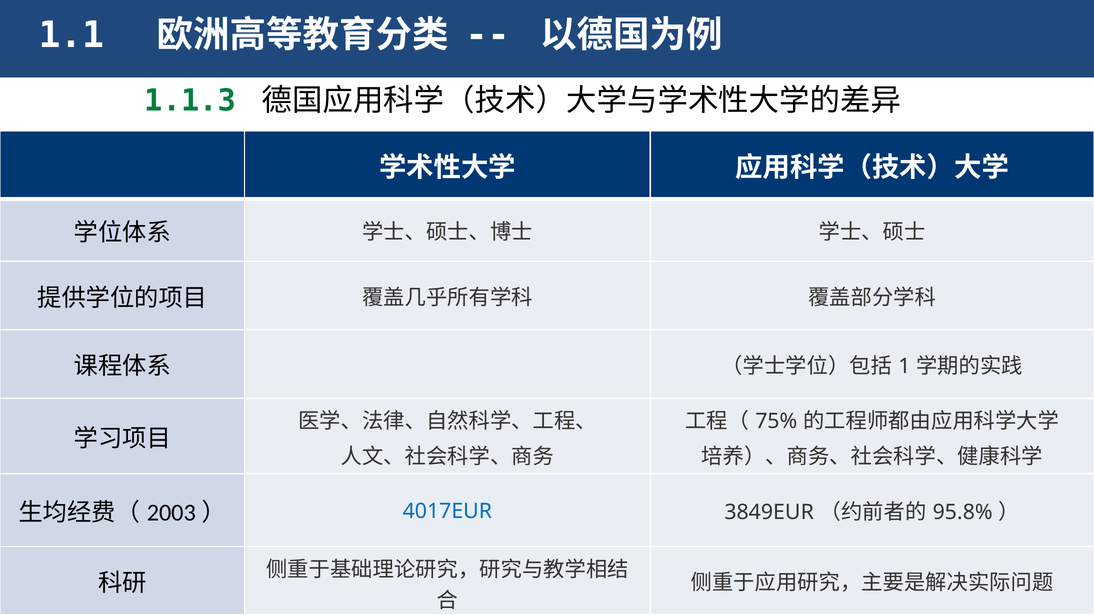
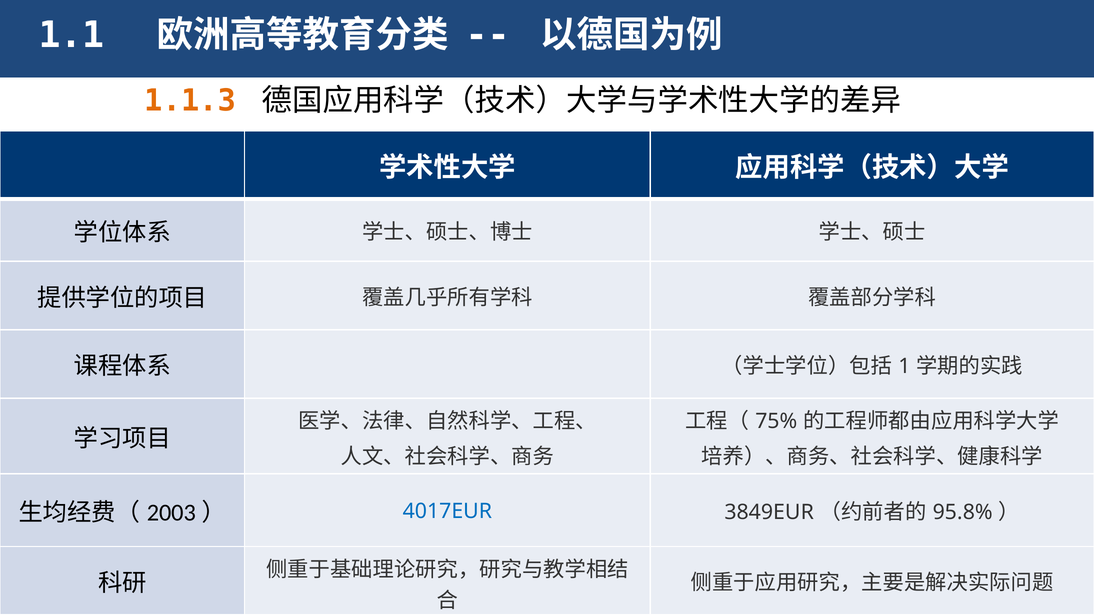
1.1.3 colour: green -> orange (190, 101)
